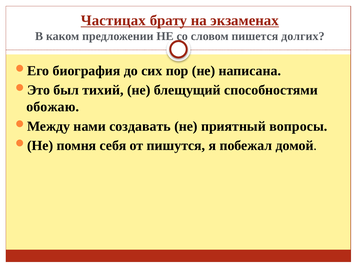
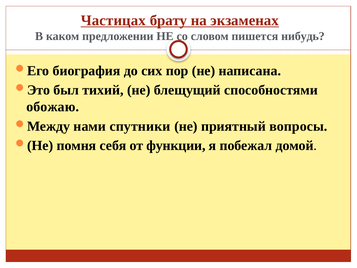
долгих: долгих -> нибудь (303, 36)
создавать: создавать -> спутники (140, 126)
пишутся: пишутся -> функции (176, 146)
